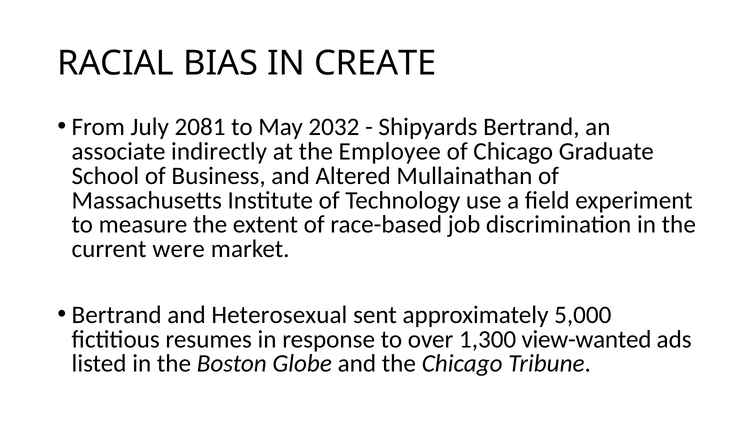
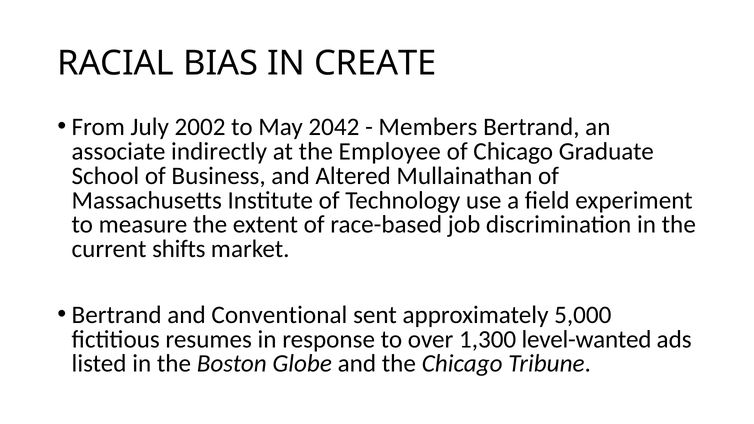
2081: 2081 -> 2002 (200, 127)
2032: 2032 -> 2042 (334, 127)
Shipyards: Shipyards -> Members (428, 127)
were: were -> shifts (179, 249)
Heterosexual: Heterosexual -> Conventional (279, 315)
view-wanted: view-wanted -> level-wanted (587, 339)
